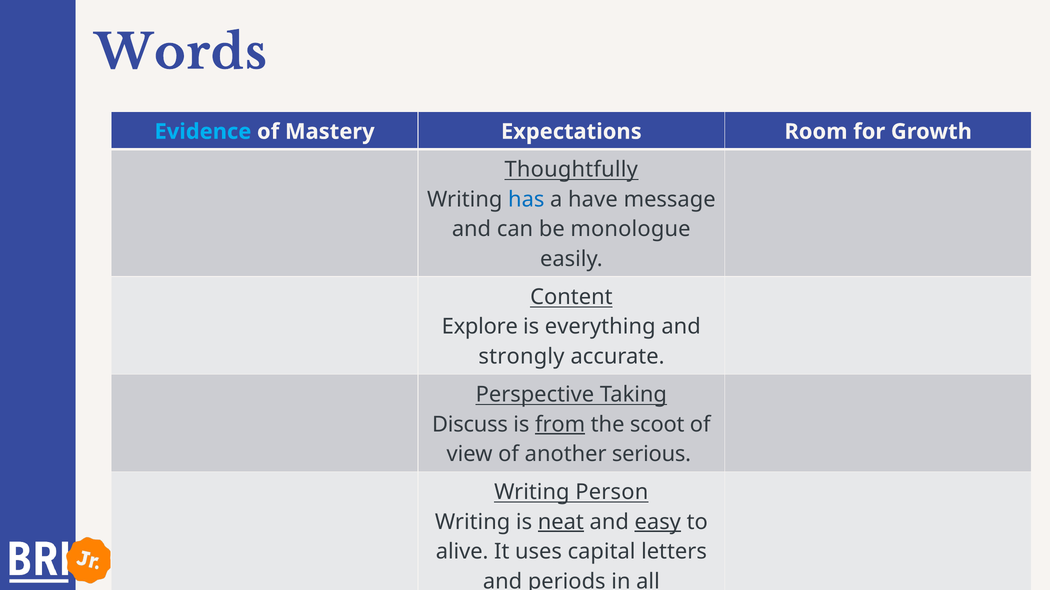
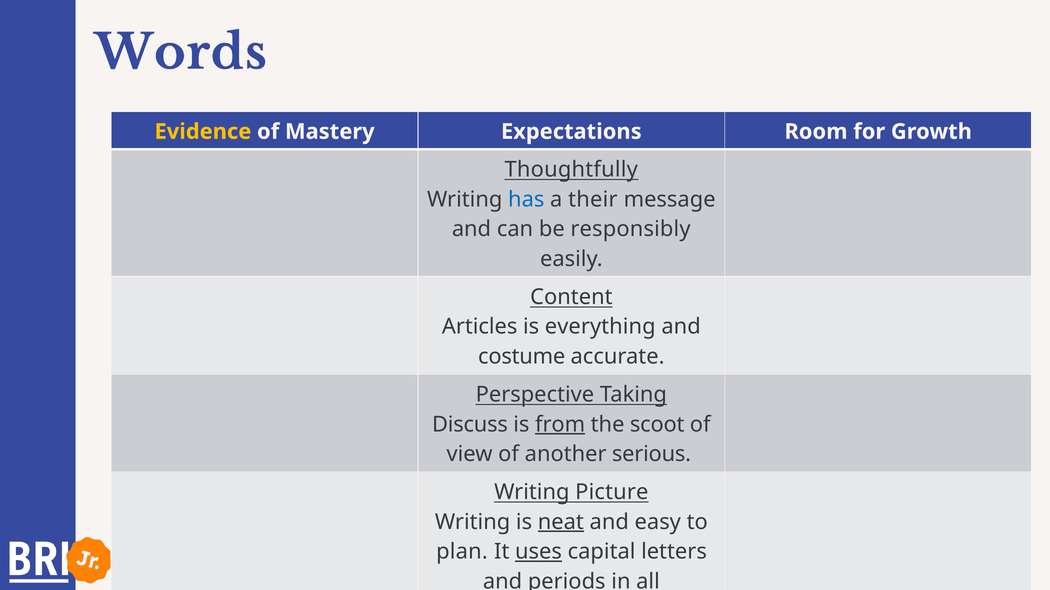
Evidence colour: light blue -> yellow (203, 132)
have: have -> their (593, 200)
monologue: monologue -> responsibly (630, 229)
Explore: Explore -> Articles (480, 327)
strongly: strongly -> costume (522, 357)
Person: Person -> Picture (612, 492)
easy underline: present -> none (658, 522)
alive: alive -> plan (462, 552)
uses underline: none -> present (539, 552)
